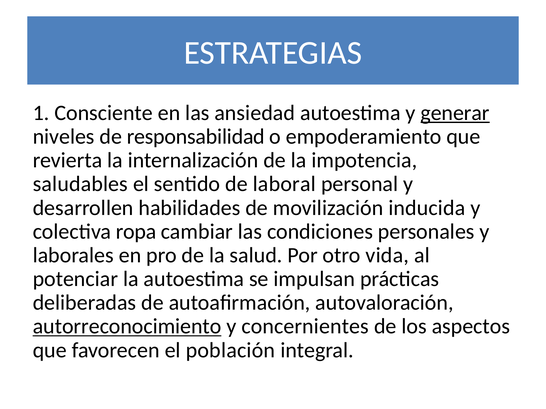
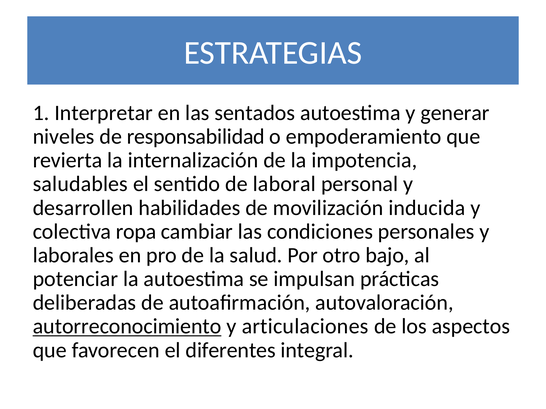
Consciente: Consciente -> Interpretar (104, 113)
ansiedad: ansiedad -> sentados (255, 113)
generar underline: present -> none (455, 113)
vida: vida -> bajo (387, 256)
concernientes: concernientes -> articulaciones (305, 327)
población: población -> diferentes (231, 351)
